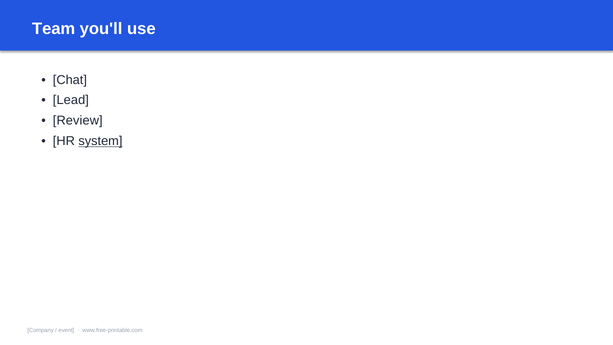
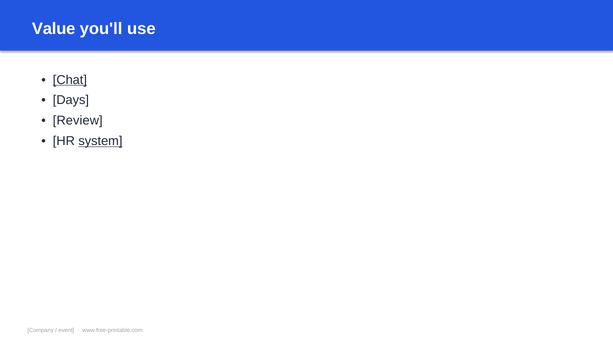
Team: Team -> Value (54, 29)
Chat underline: none -> present (70, 80)
Lead: Lead -> Days (71, 100)
